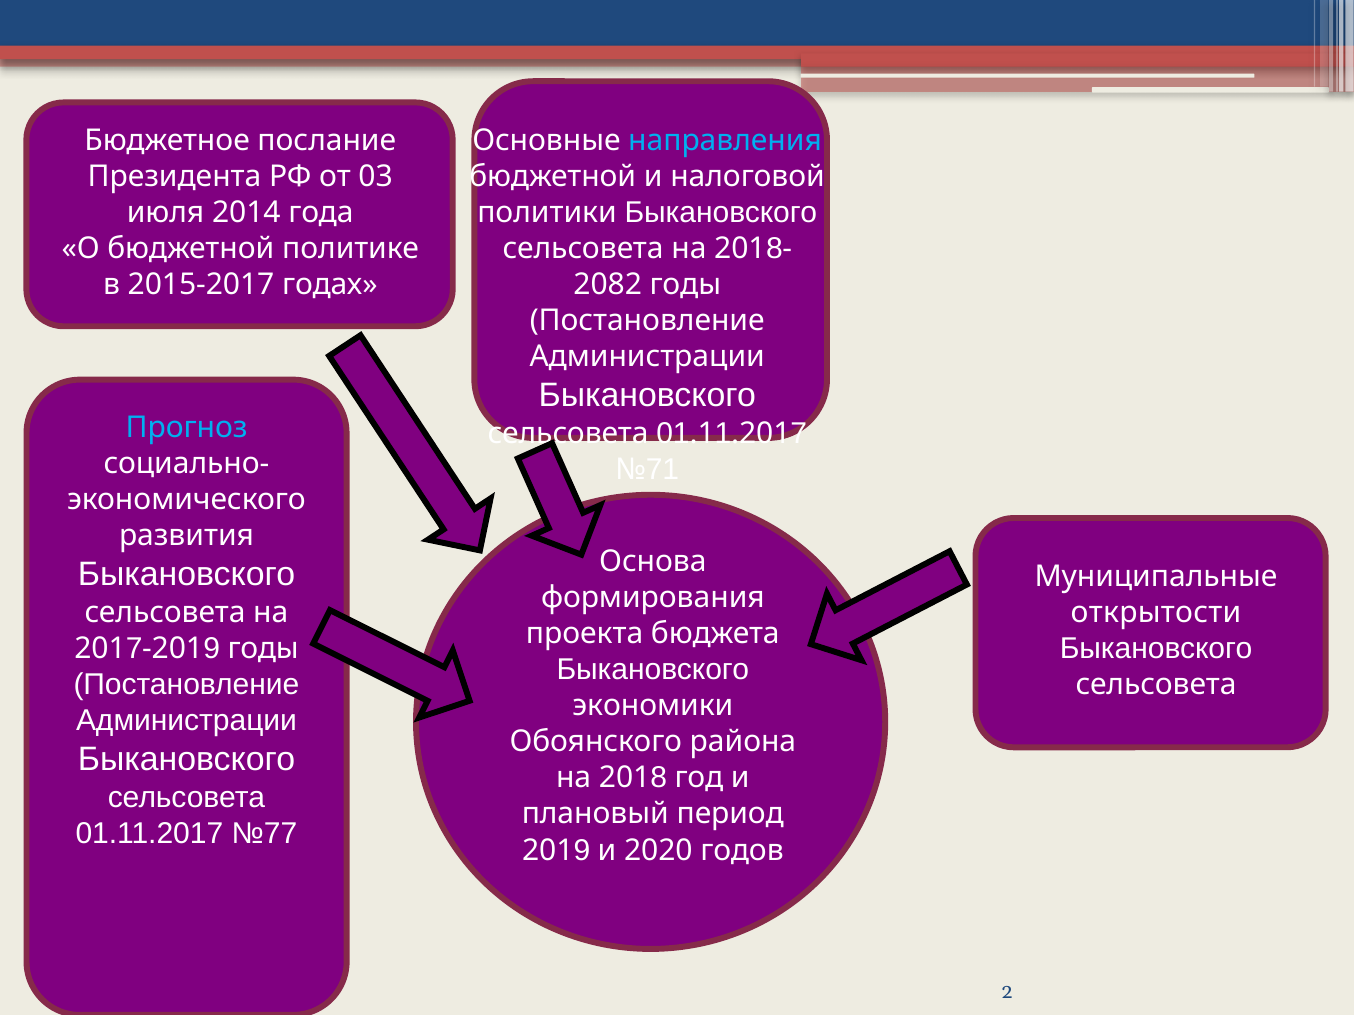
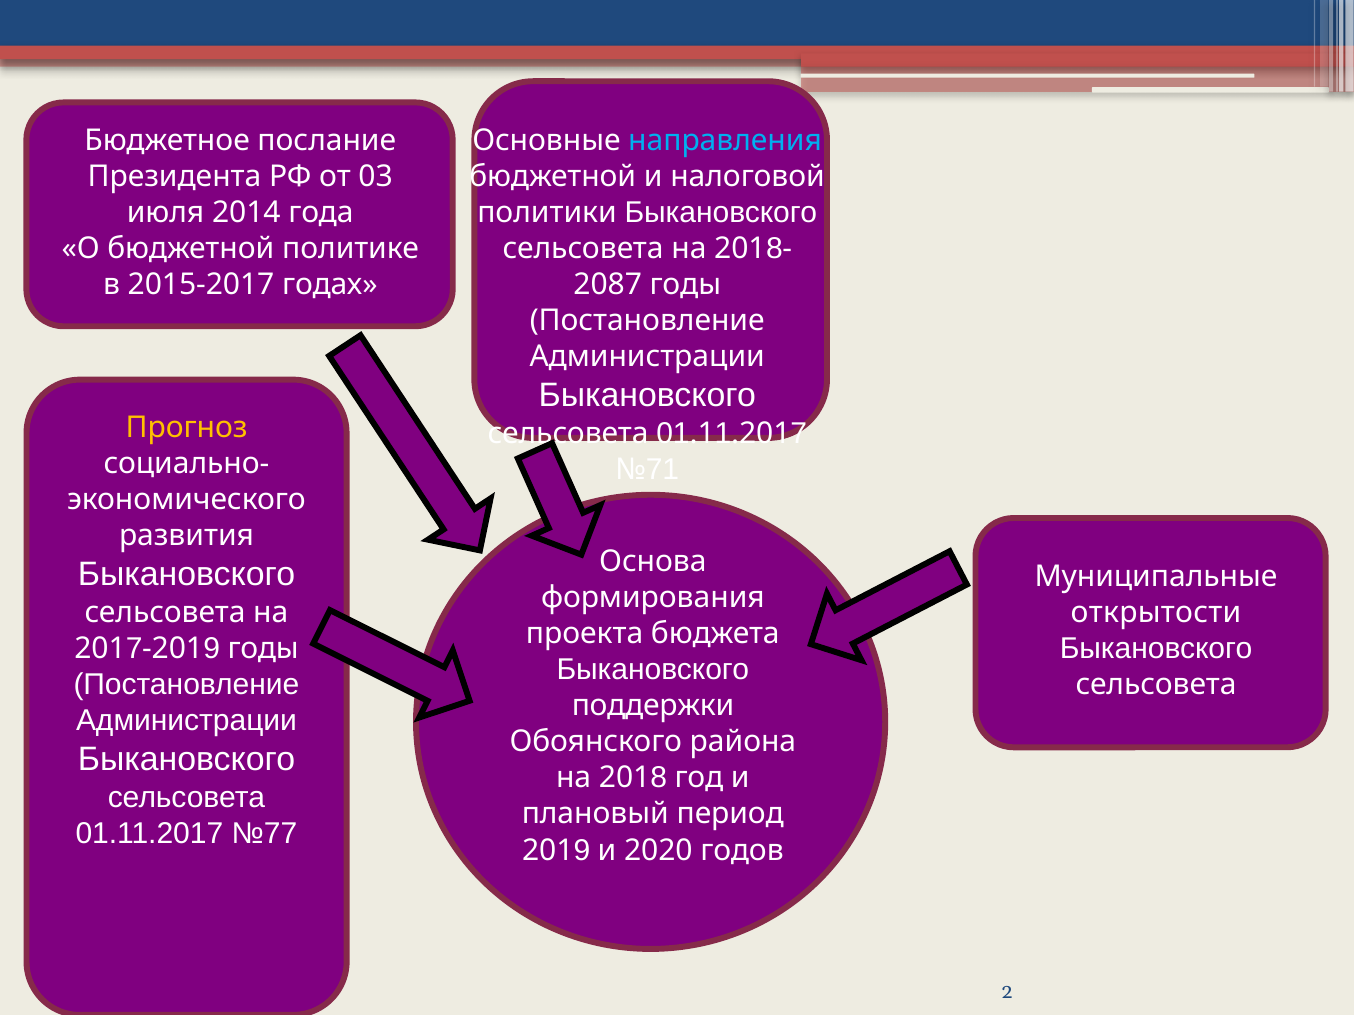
2082: 2082 -> 2087 (608, 285)
Прогноз colour: light blue -> yellow (187, 428)
экономики: экономики -> поддержки (653, 706)
